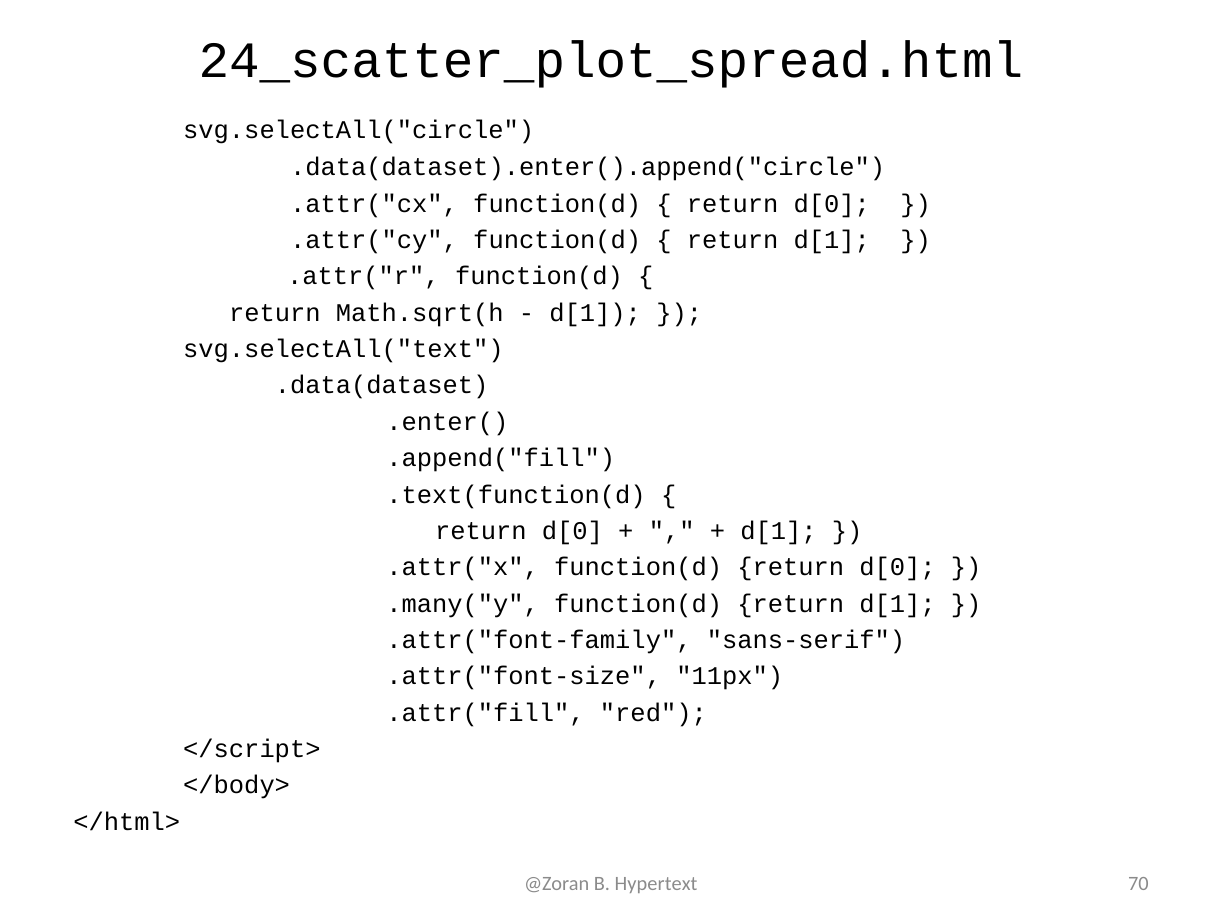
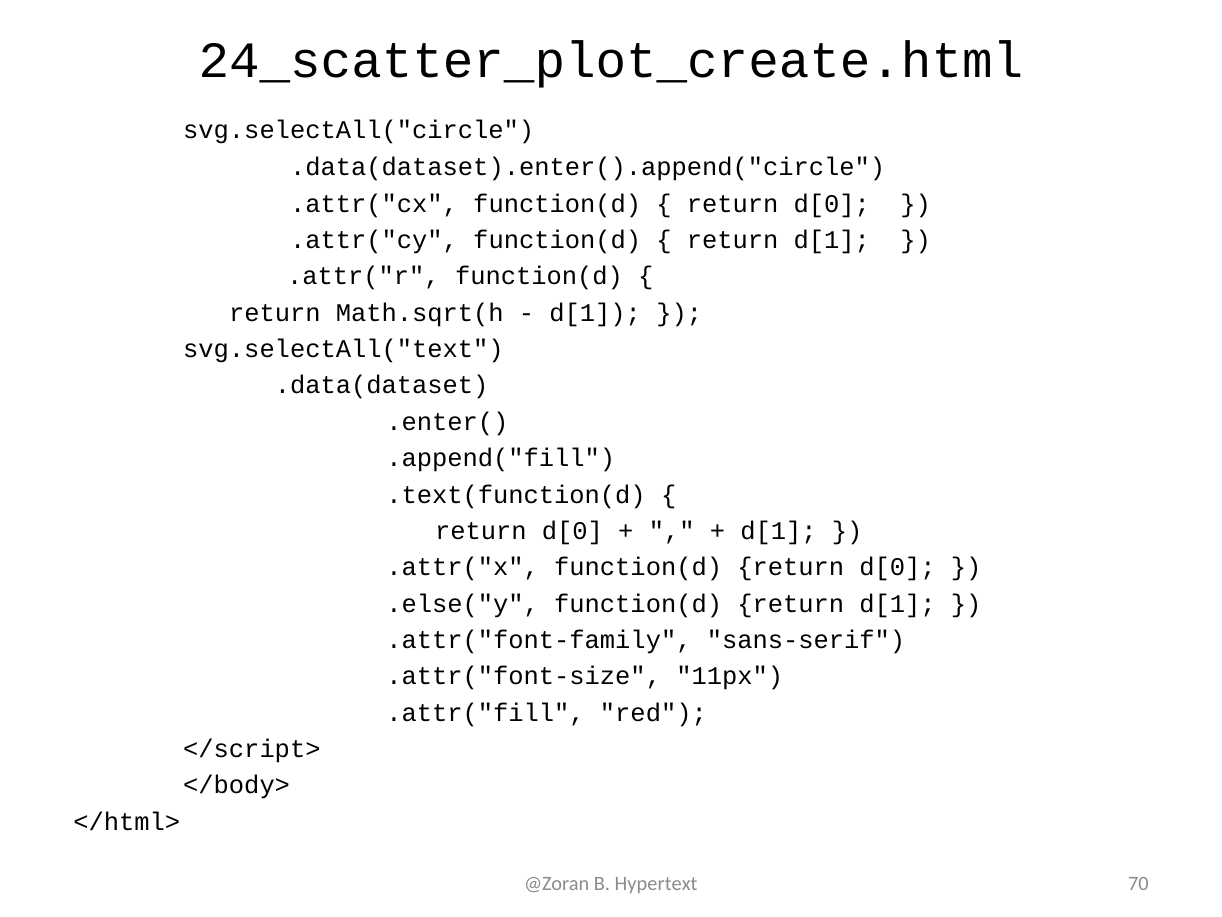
24_scatter_plot_spread.html: 24_scatter_plot_spread.html -> 24_scatter_plot_create.html (611, 61)
.many("y: .many("y -> .else("y (463, 603)
